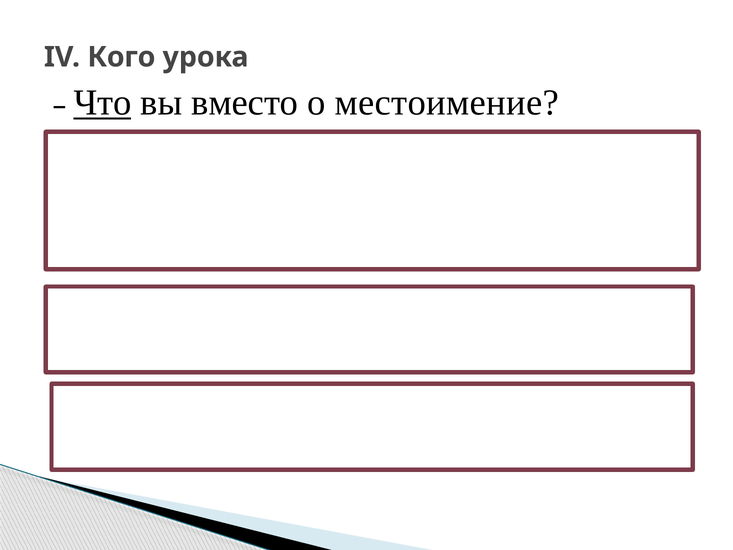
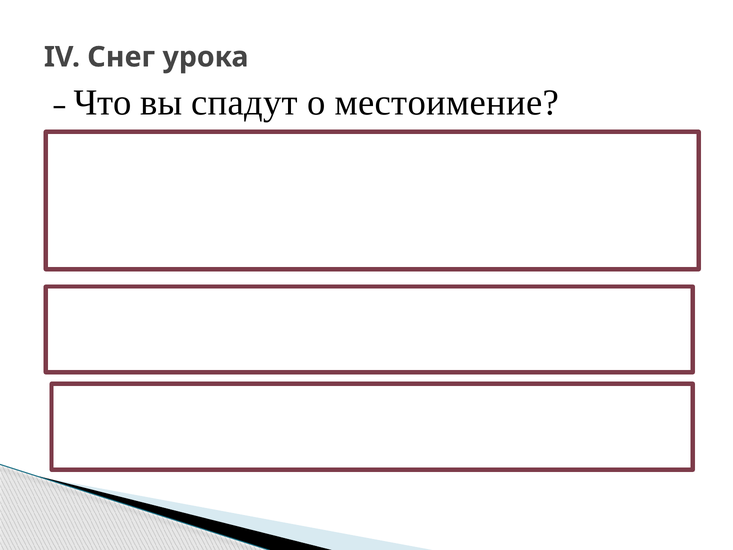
Кого: Кого -> Снег (121, 57)
Что underline: present -> none (102, 103)
вместо: вместо -> спадут (245, 103)
